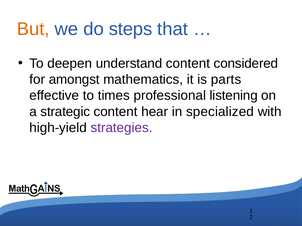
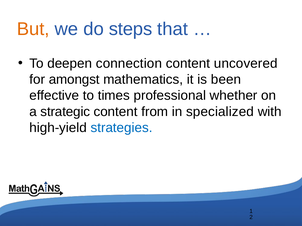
understand: understand -> connection (129, 64)
considered: considered -> uncovered (246, 64)
parts: parts -> been (226, 80)
listening: listening -> whether (234, 96)
hear: hear -> from (155, 112)
strategies colour: purple -> blue (122, 128)
